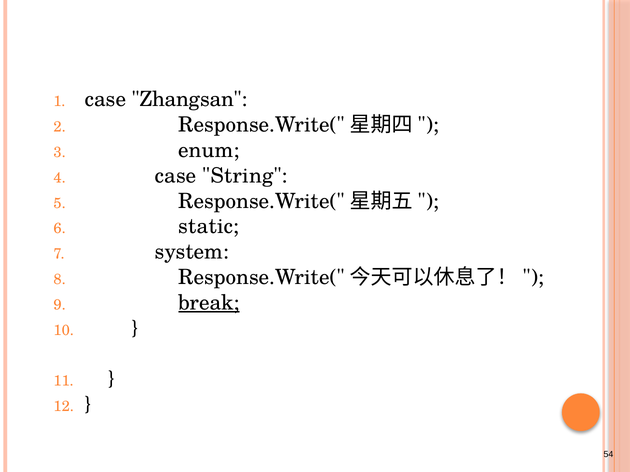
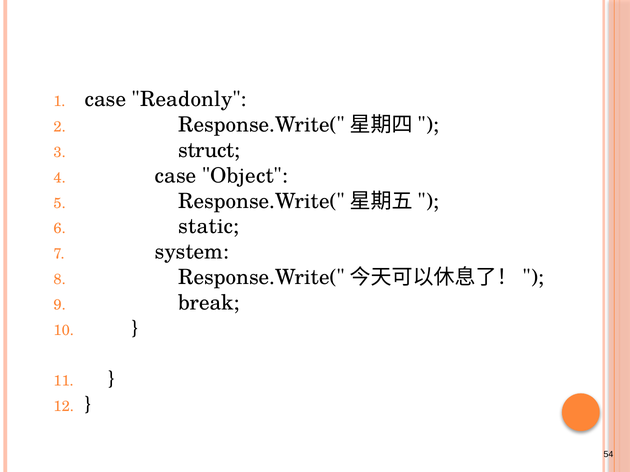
Zhangsan: Zhangsan -> Readonly (189, 100)
enum: enum -> struct (209, 151)
String: String -> Object (245, 176)
break underline: present -> none (209, 303)
